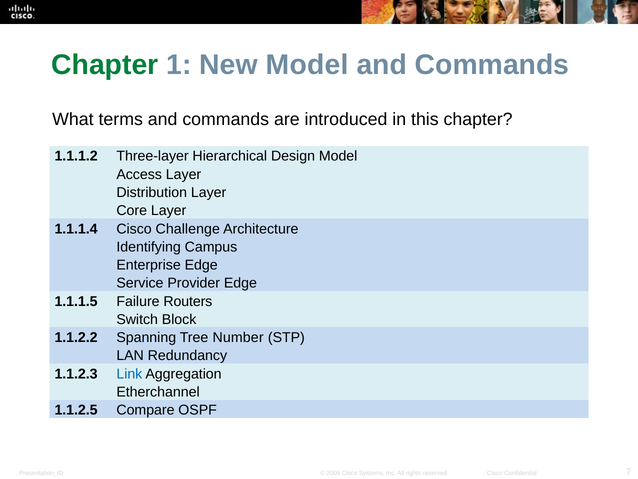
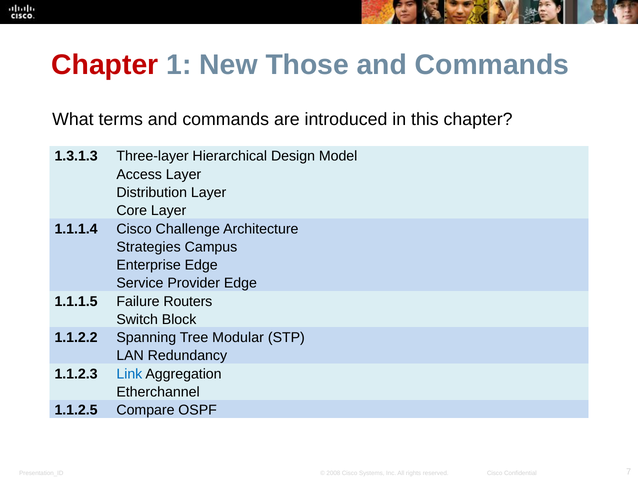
Chapter colour: green -> red (105, 65)
New Model: Model -> Those (307, 65)
1.1.1.2: 1.1.1.2 -> 1.3.1.3 (76, 156)
Identifying: Identifying -> Strategies (149, 247)
Number: Number -> Modular (238, 337)
